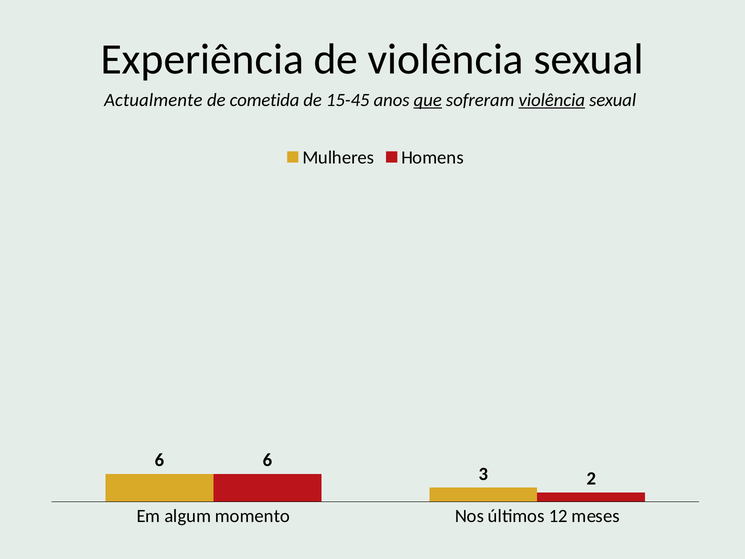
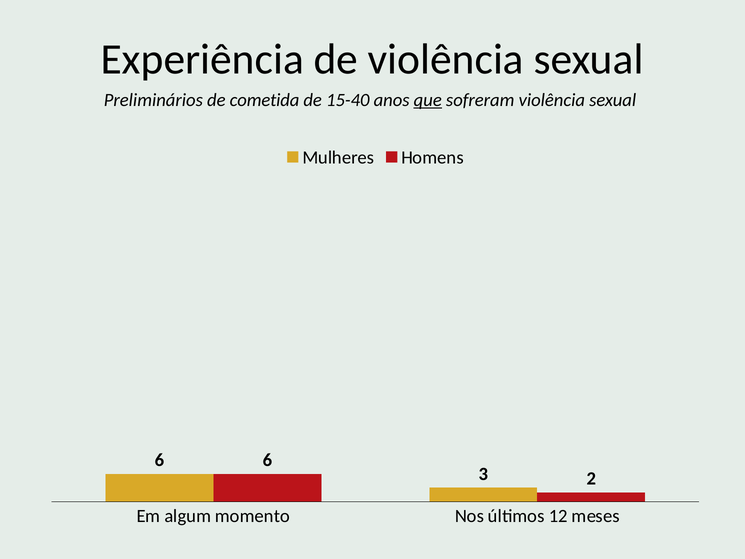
Actualmente: Actualmente -> Preliminários (153, 100)
15-45: 15-45 -> 15-40 (348, 100)
violência underline: present -> none (552, 100)
